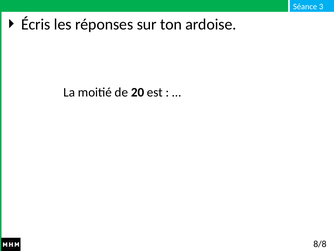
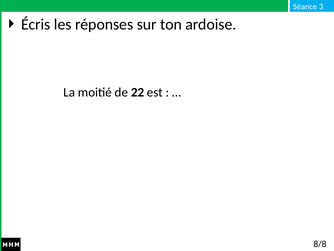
20: 20 -> 22 (138, 92)
